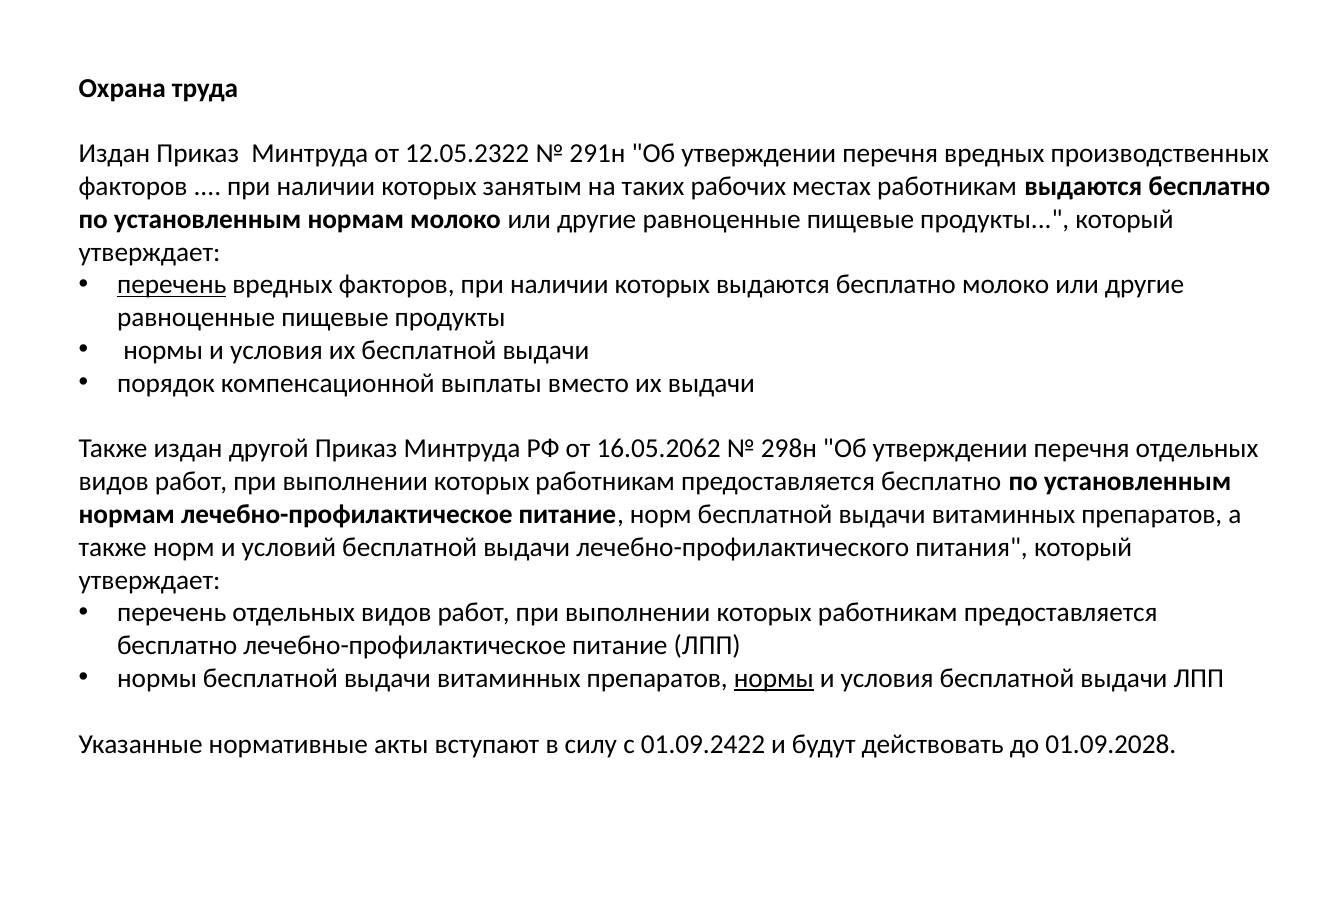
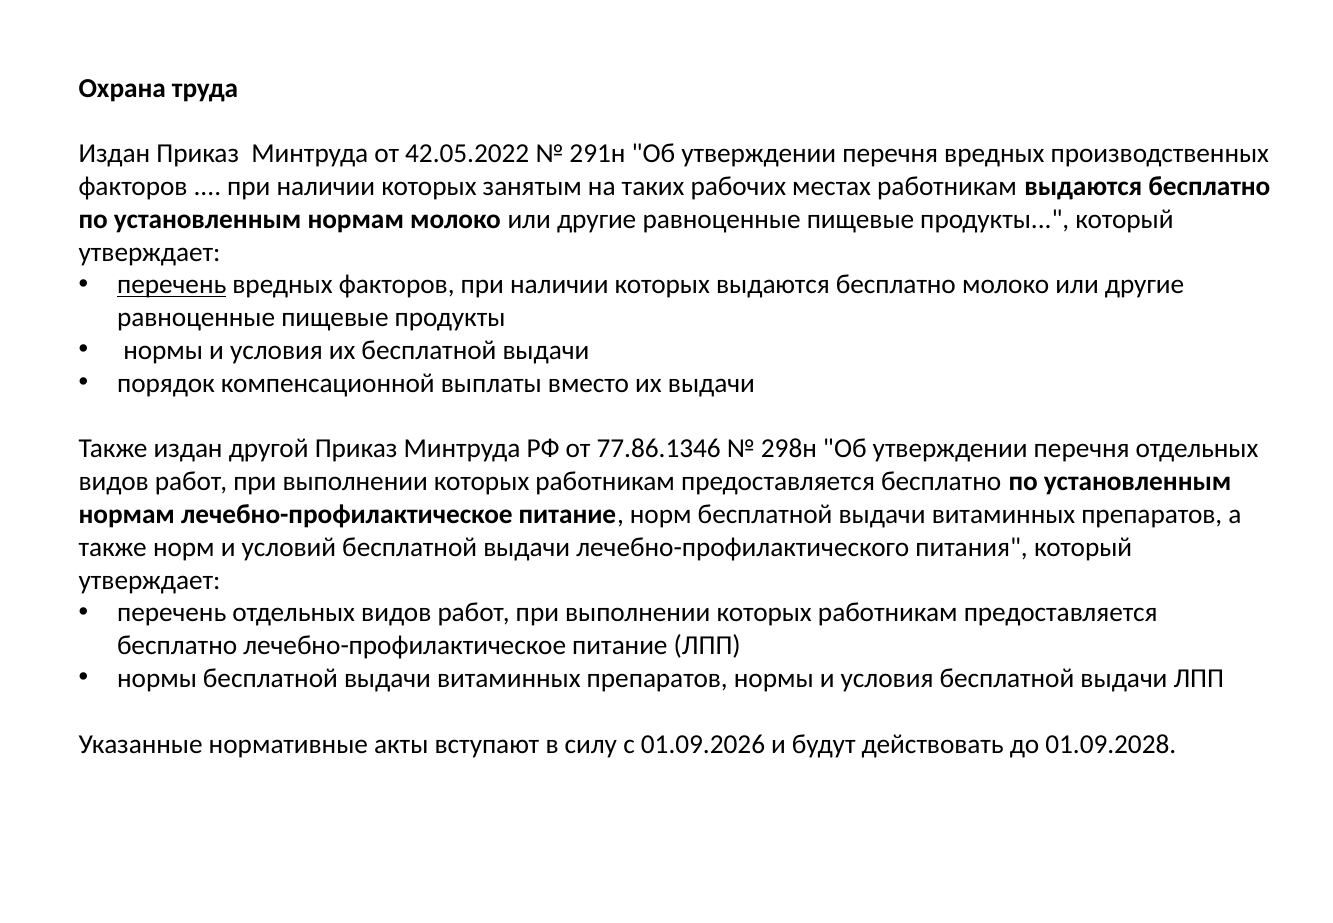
12.05.2322: 12.05.2322 -> 42.05.2022 (467, 154)
16.05.2062: 16.05.2062 -> 77.86.1346 (659, 449)
нормы underline: present -> none (774, 678)
01.09.2422: 01.09.2422 -> 01.09.2026 (703, 744)
